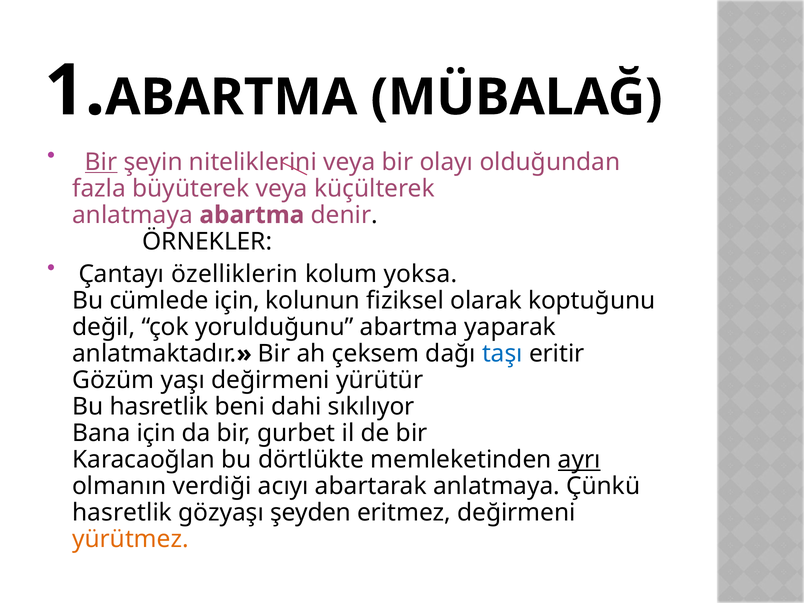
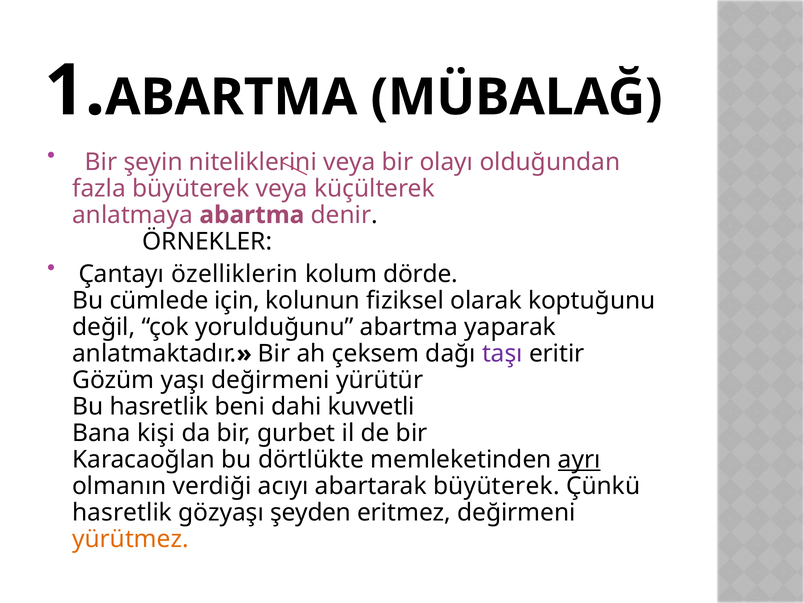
Bir underline: present -> none (101, 162)
yoksa: yoksa -> dörde (421, 274)
taşı colour: blue -> purple (502, 354)
sıkılıyor: sıkılıyor -> kuvvetli (371, 407)
Bana için: için -> kişi (156, 433)
abartarak anlatmaya: anlatmaya -> büyüterek (496, 486)
